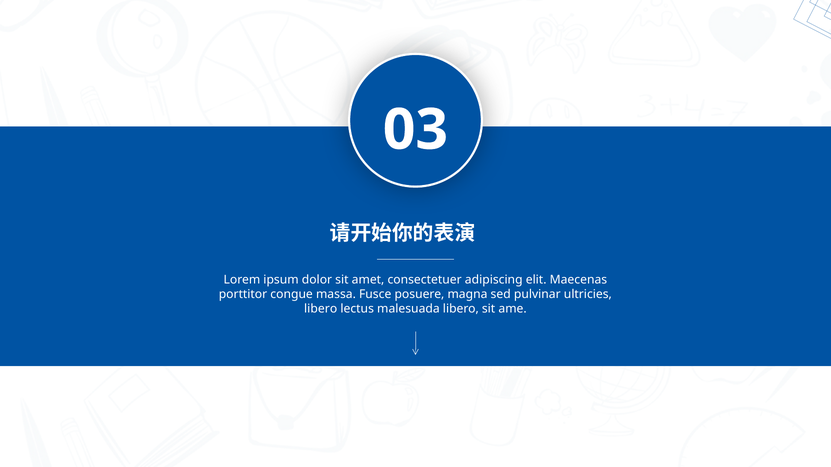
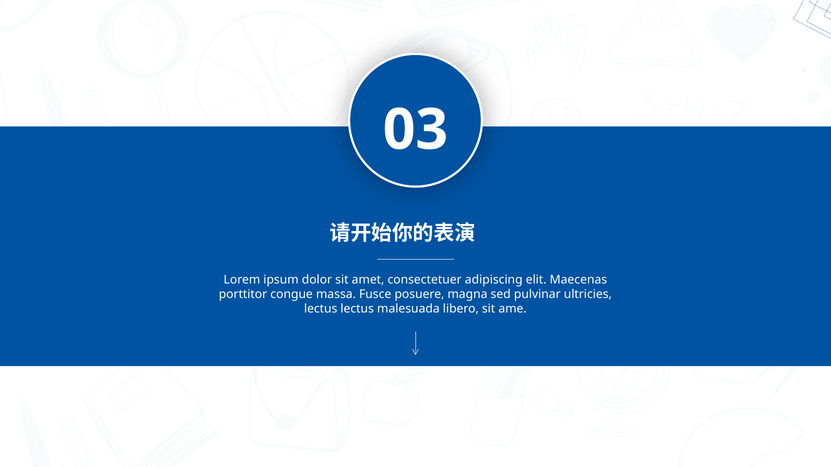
libero: libero -> lectus (321, 309)
